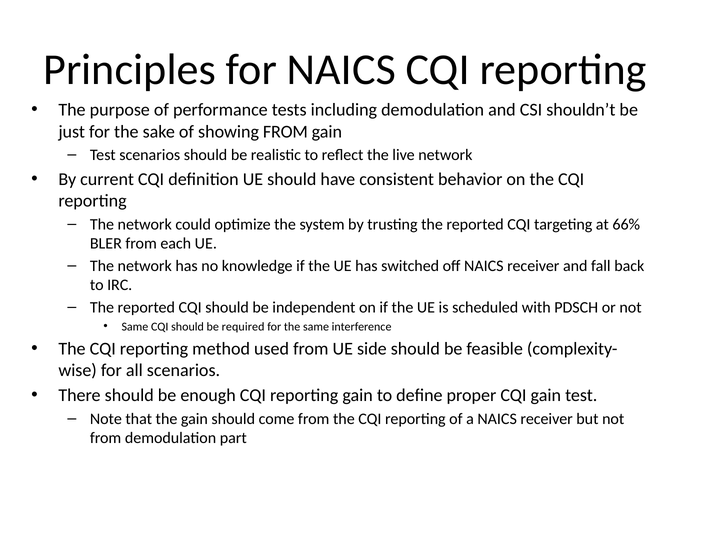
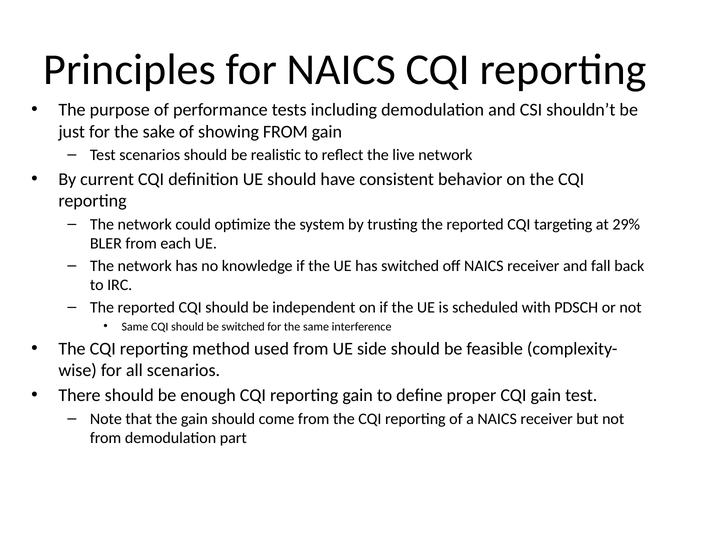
66%: 66% -> 29% (626, 225)
be required: required -> switched (243, 327)
